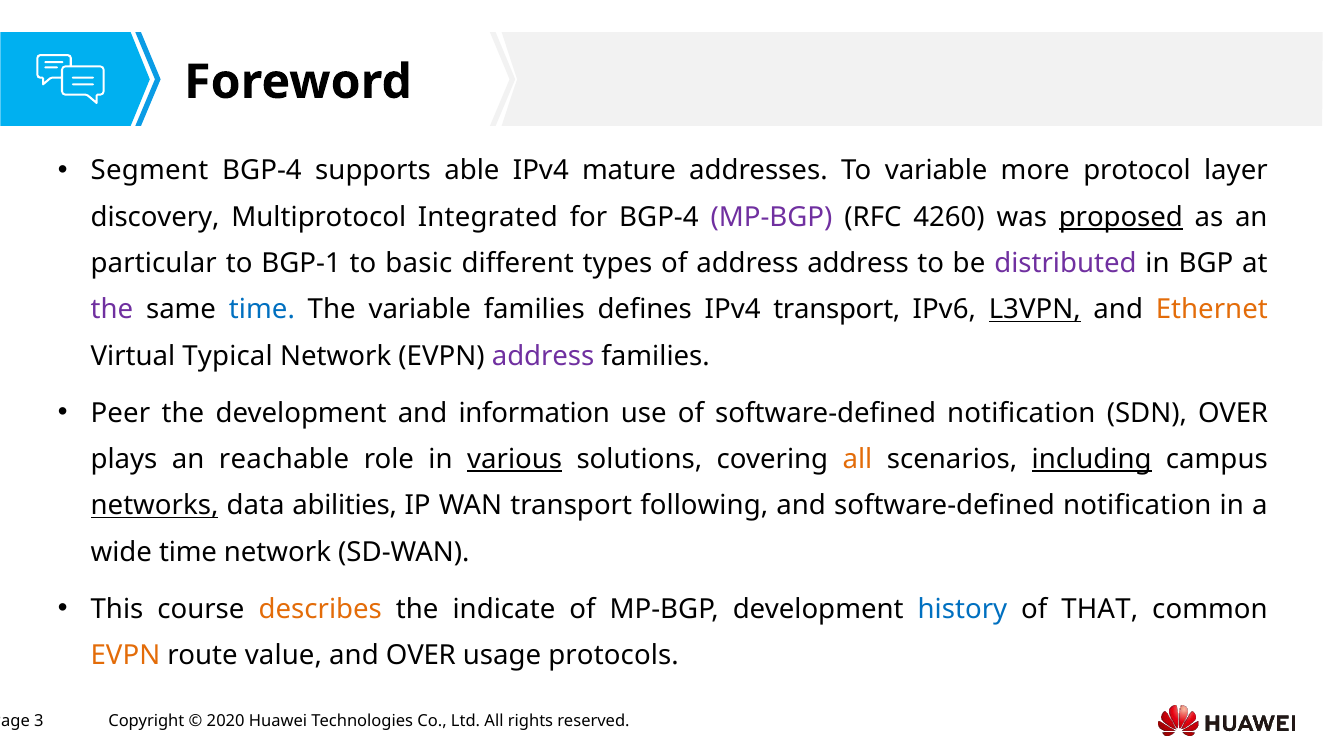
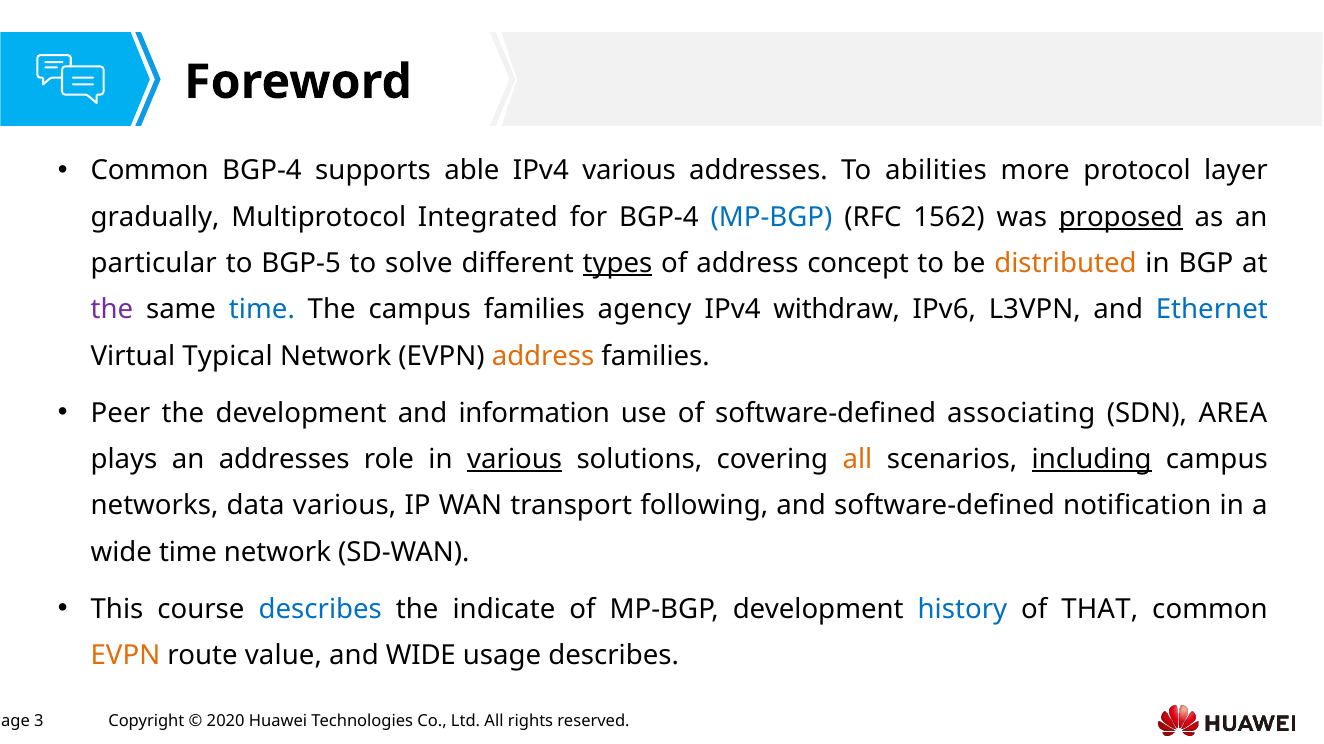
Segment: Segment -> Common (150, 171)
IPv4 mature: mature -> various (629, 171)
To variable: variable -> abilities (936, 171)
discovery: discovery -> gradually (155, 217)
MP-BGP colour: purple -> blue (771, 217)
4260: 4260 -> 1562 (949, 217)
BGP-1: BGP-1 -> BGP-5 (301, 264)
basic: basic -> solve (419, 264)
types underline: none -> present (617, 264)
address address: address -> concept (858, 264)
distributed colour: purple -> orange (1065, 264)
The variable: variable -> campus (420, 310)
defines: defines -> agency (645, 310)
IPv4 transport: transport -> withdraw (837, 310)
L3VPN underline: present -> none (1035, 310)
Ethernet colour: orange -> blue (1212, 310)
address colour: purple -> orange (543, 356)
of software-defined notification: notification -> associating (1021, 413)
SDN OVER: OVER -> AREA (1233, 413)
an reachable: reachable -> addresses (284, 460)
networks underline: present -> none (155, 506)
data abilities: abilities -> various (345, 506)
describes colour: orange -> blue (320, 610)
and OVER: OVER -> WIDE (421, 656)
usage protocols: protocols -> describes (614, 656)
